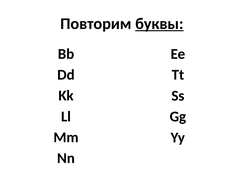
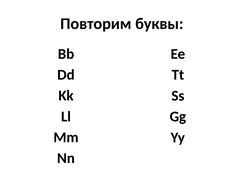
буквы underline: present -> none (159, 24)
